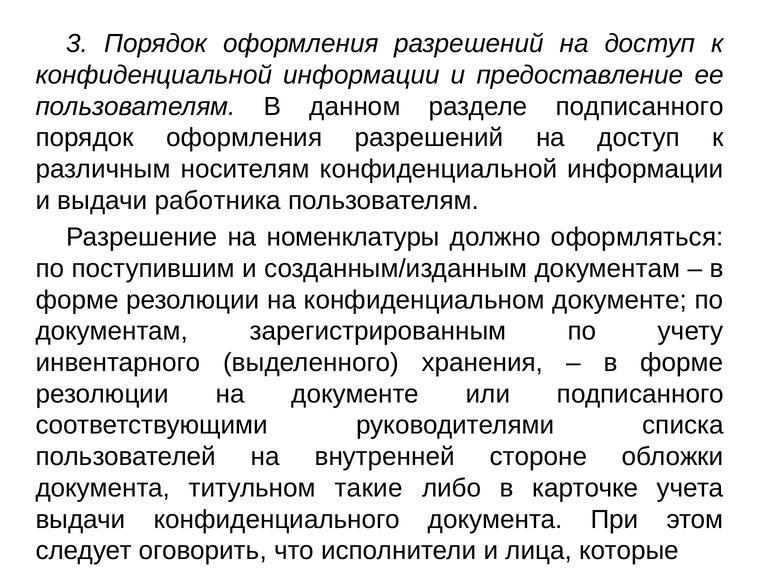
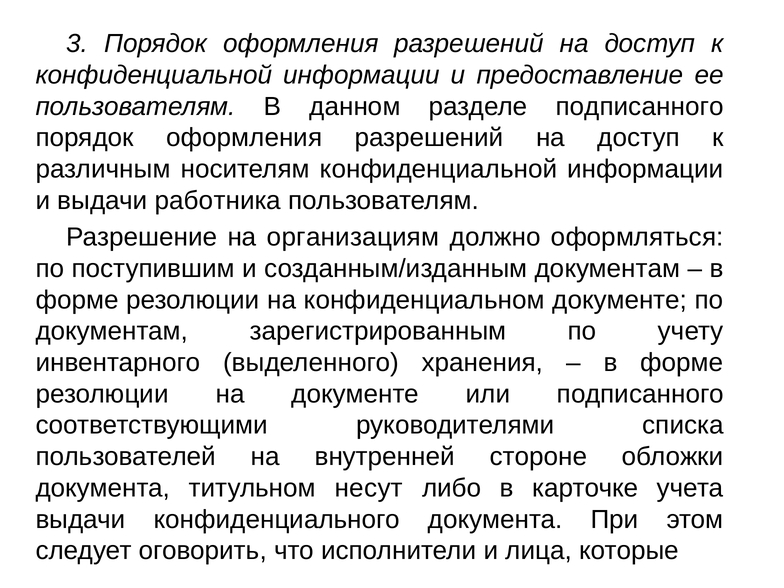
номенклатуры: номенклатуры -> организациям (353, 237)
такие: такие -> несут (369, 488)
